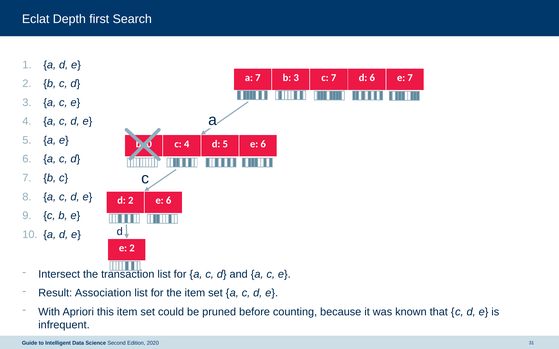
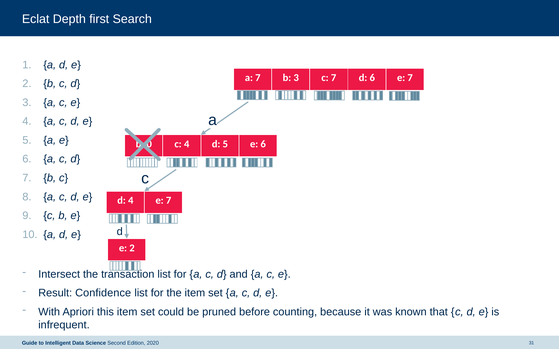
d 2: 2 -> 4 (131, 201)
6: 6 -> 7 (169, 201)
Association: Association -> Confidence (103, 293)
